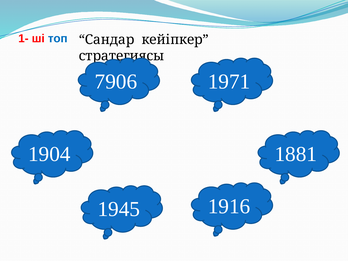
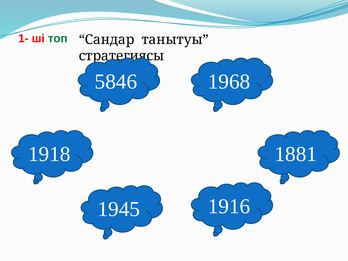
топ colour: blue -> green (58, 38)
кейіпкер: кейіпкер -> танытуы (175, 40)
7906: 7906 -> 5846 (116, 82)
1971: 1971 -> 1968 (229, 82)
1904: 1904 -> 1918 (49, 154)
